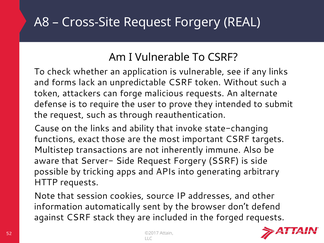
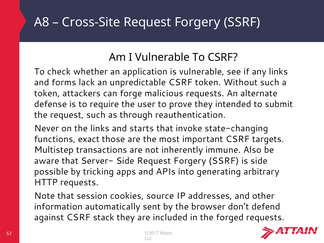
Cross-Site Request Forgery REAL: REAL -> SSRF (242, 22)
Cause: Cause -> Never (47, 128)
ability: ability -> starts (142, 128)
